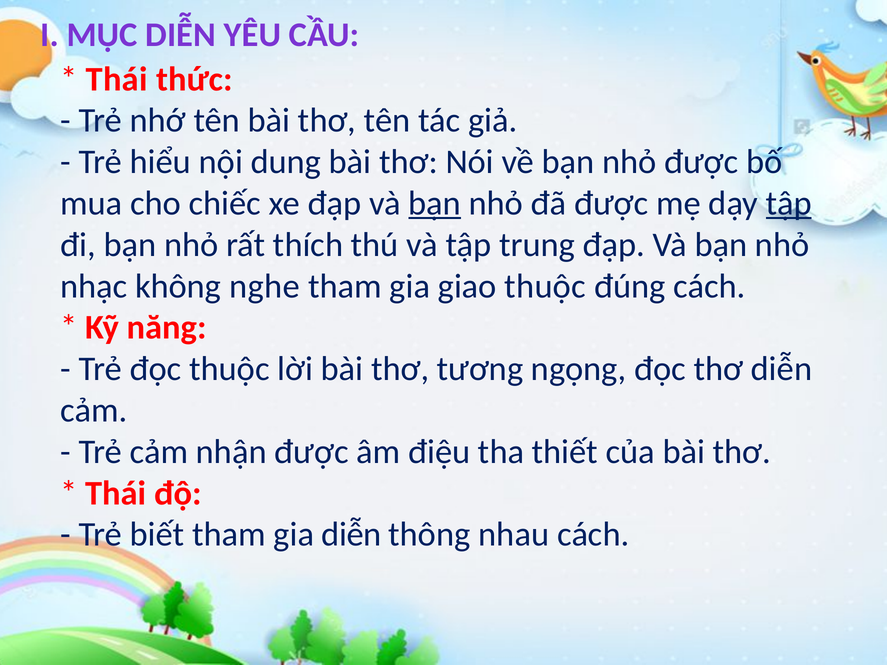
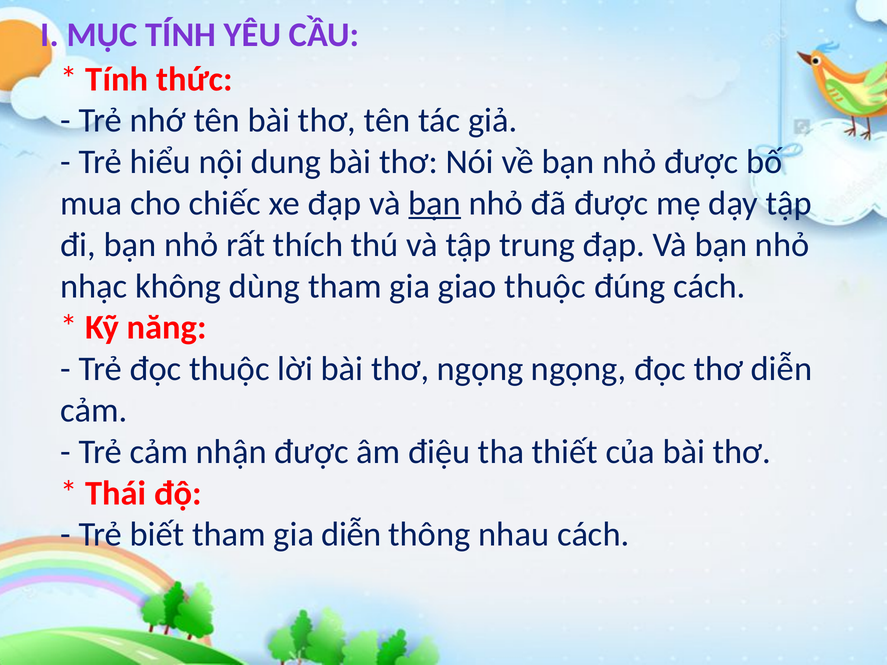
MỤC DIỄN: DIỄN -> TÍNH (181, 35)
Thái: Thái -> Tính (117, 79)
tập underline: present -> none (789, 203)
nghe: nghe -> dùng (265, 286)
thơ tương: tương -> ngọng (480, 369)
